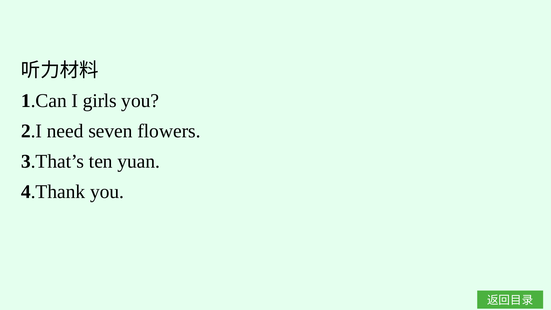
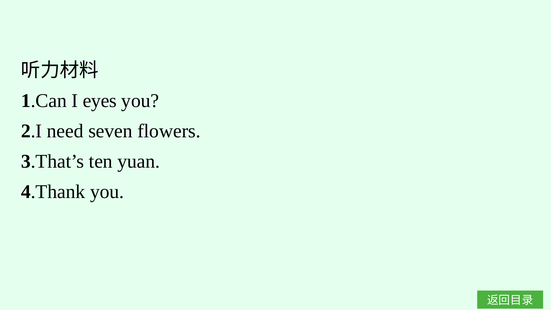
girls: girls -> eyes (100, 101)
